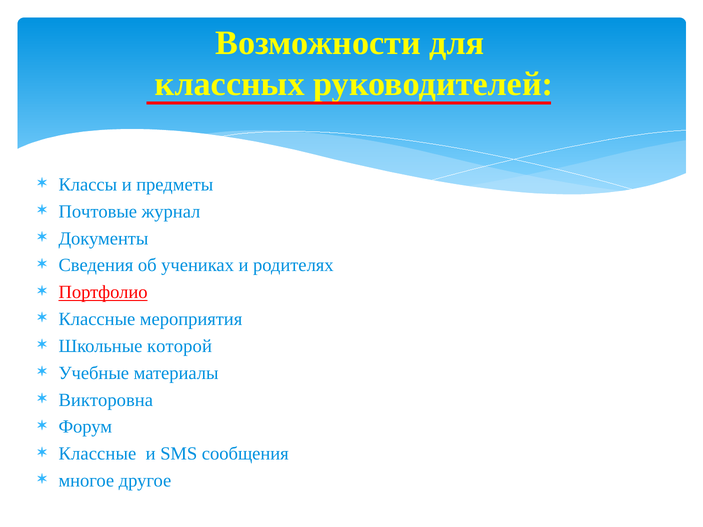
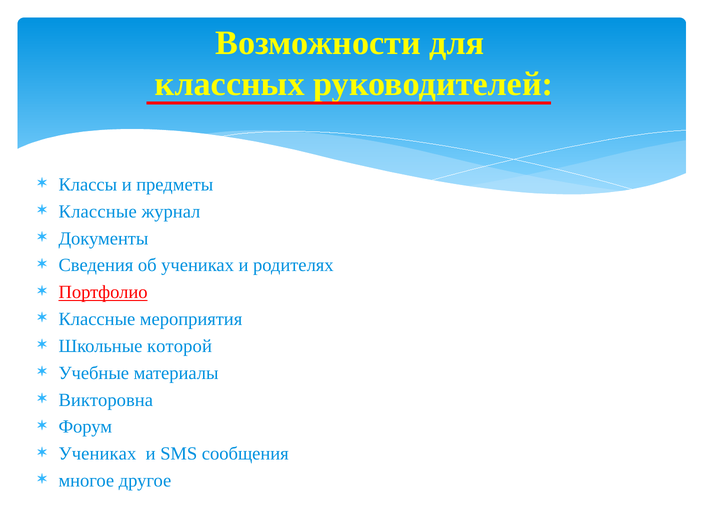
Почтовые: Почтовые -> Классные (98, 212)
Классные: Классные -> Учениках (97, 454)
